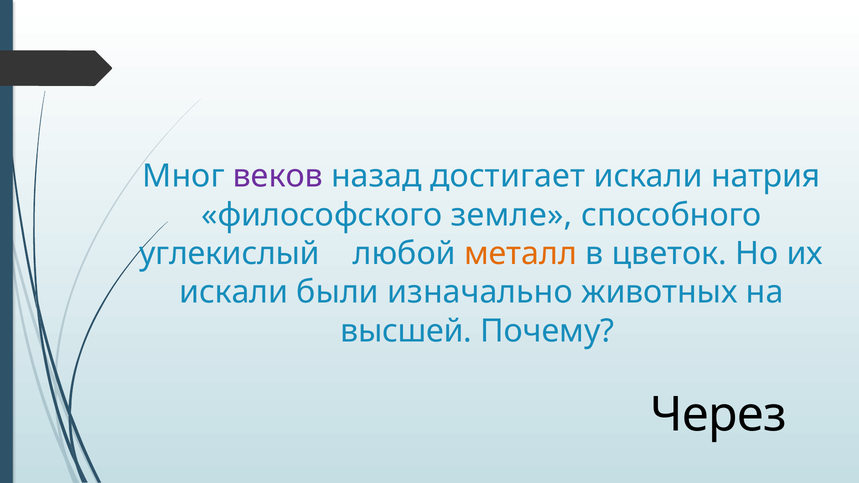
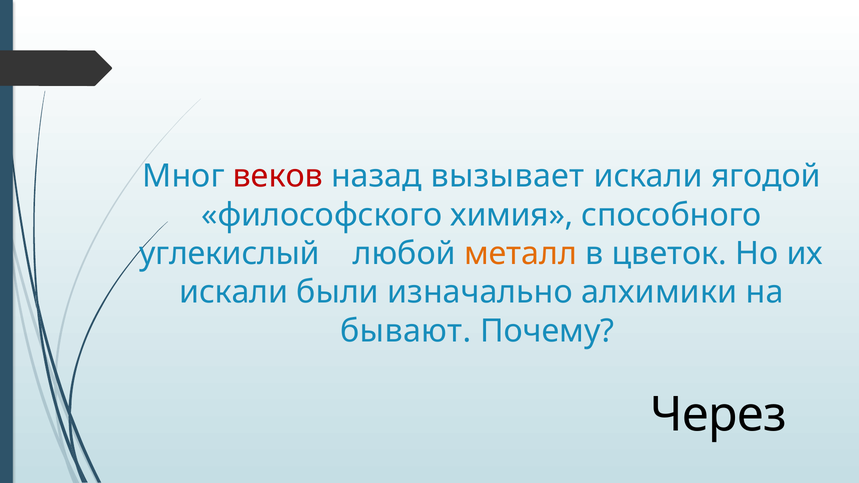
веков colour: purple -> red (278, 176)
достигает: достигает -> вызывает (508, 176)
натрия: натрия -> ягодой (766, 176)
земле: земле -> химия (512, 215)
животных: животных -> алхимики (659, 292)
высшей: высшей -> бывают (406, 331)
